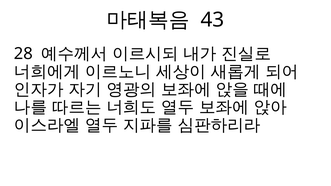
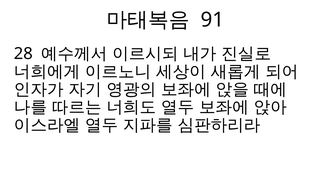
43: 43 -> 91 (212, 20)
